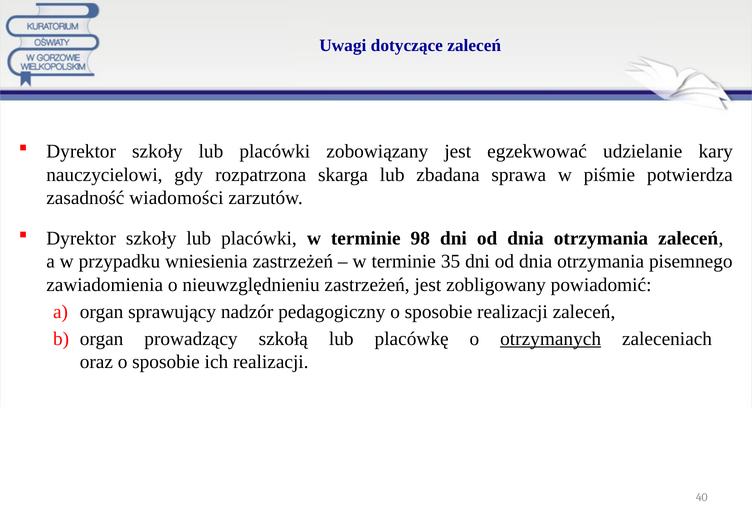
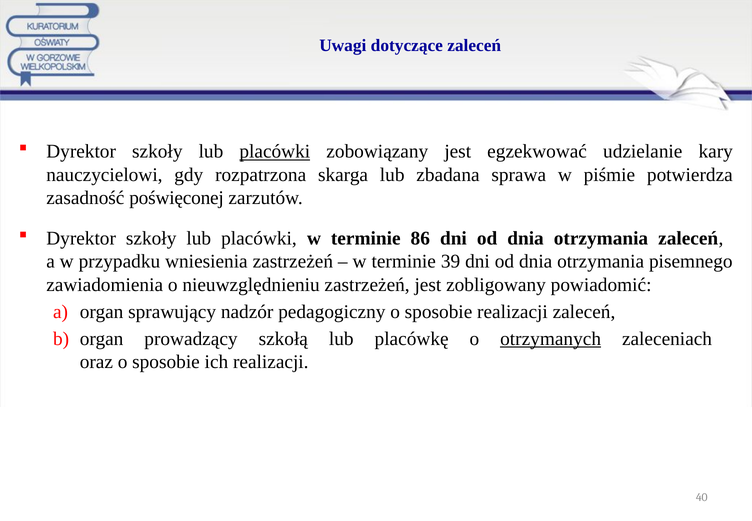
placówki underline: none -> present (275, 151)
wiadomości: wiadomości -> poświęconej (177, 198)
98: 98 -> 86 (420, 238)
35: 35 -> 39 (451, 261)
